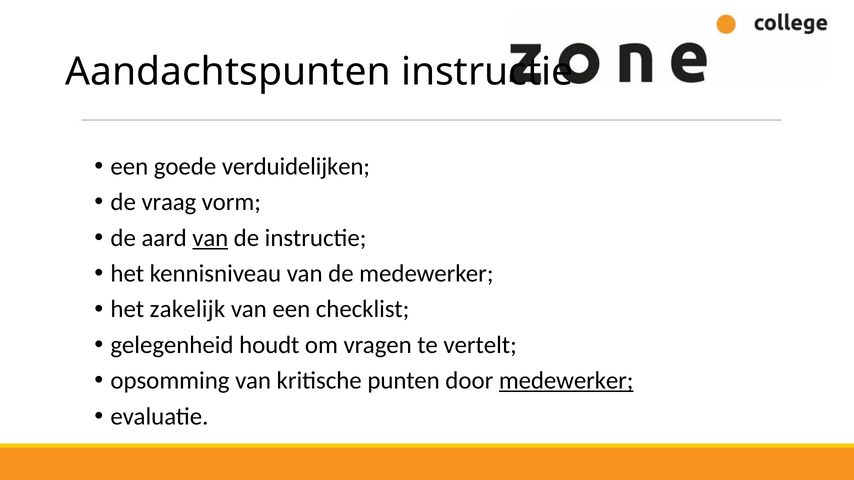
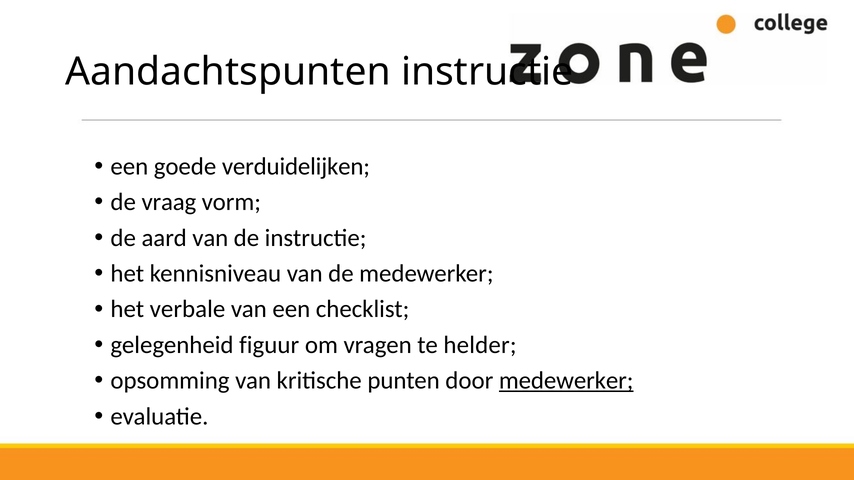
van underline: present -> none (210, 238)
zakelijk: zakelijk -> verbale (188, 310)
houdt: houdt -> figuur (269, 345)
vertelt: vertelt -> helder (480, 345)
